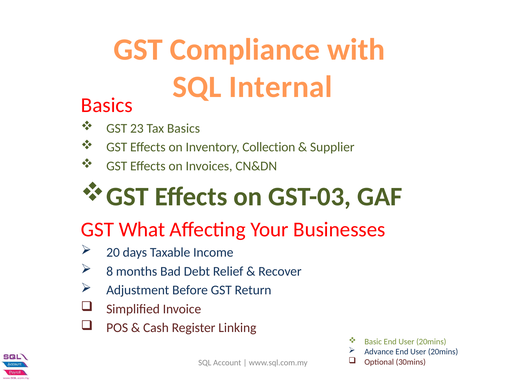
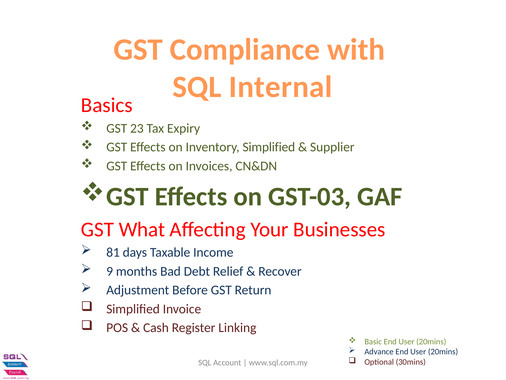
Tax Basics: Basics -> Expiry (184, 128)
Inventory Collection: Collection -> Simplified (269, 147)
20: 20 -> 81 (113, 252)
8: 8 -> 9 (110, 271)
